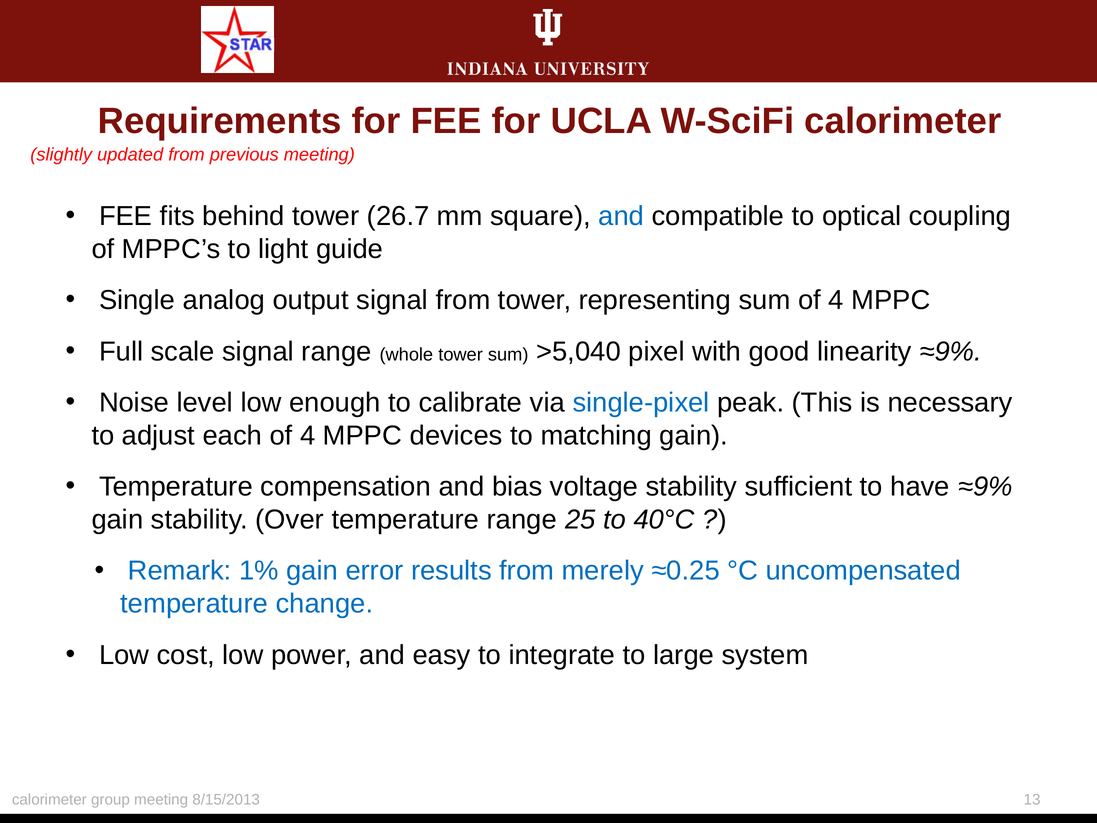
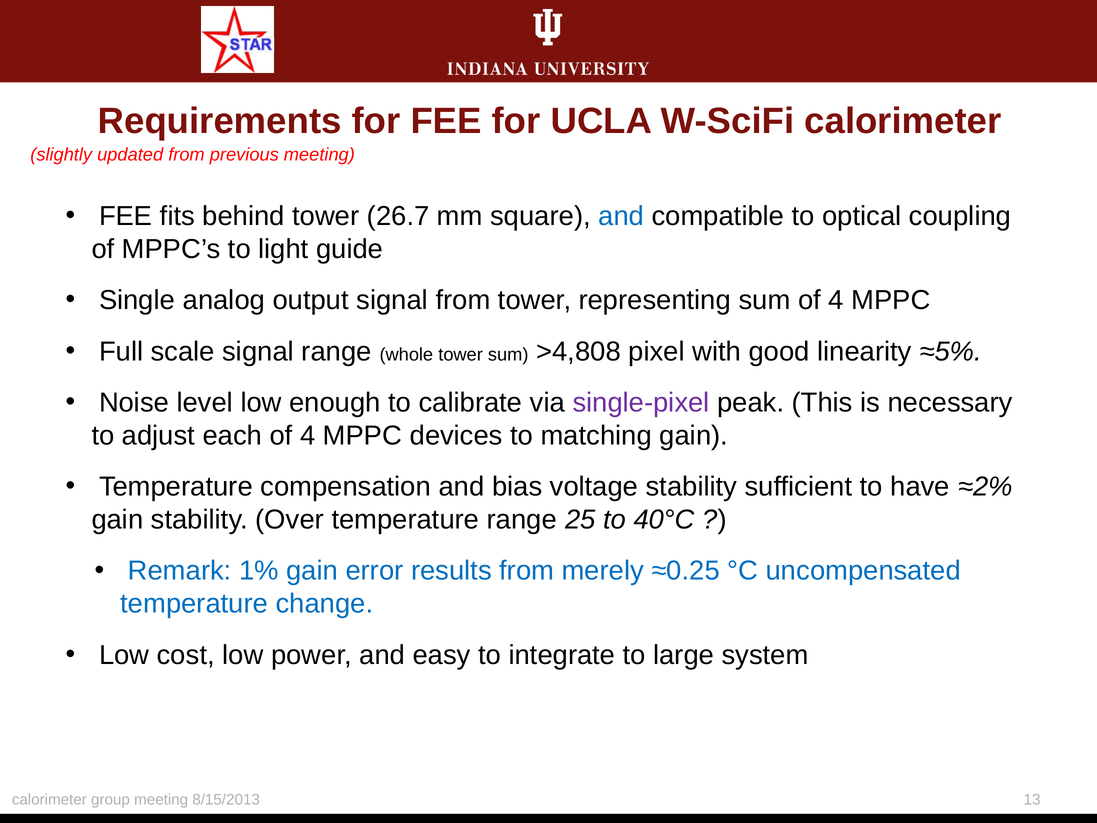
>5,040: >5,040 -> >4,808 (578, 351)
linearity ≈9%: ≈9% -> ≈5% (951, 351)
single-pixel colour: blue -> purple (641, 403)
have ≈9%: ≈9% -> ≈2% (985, 487)
